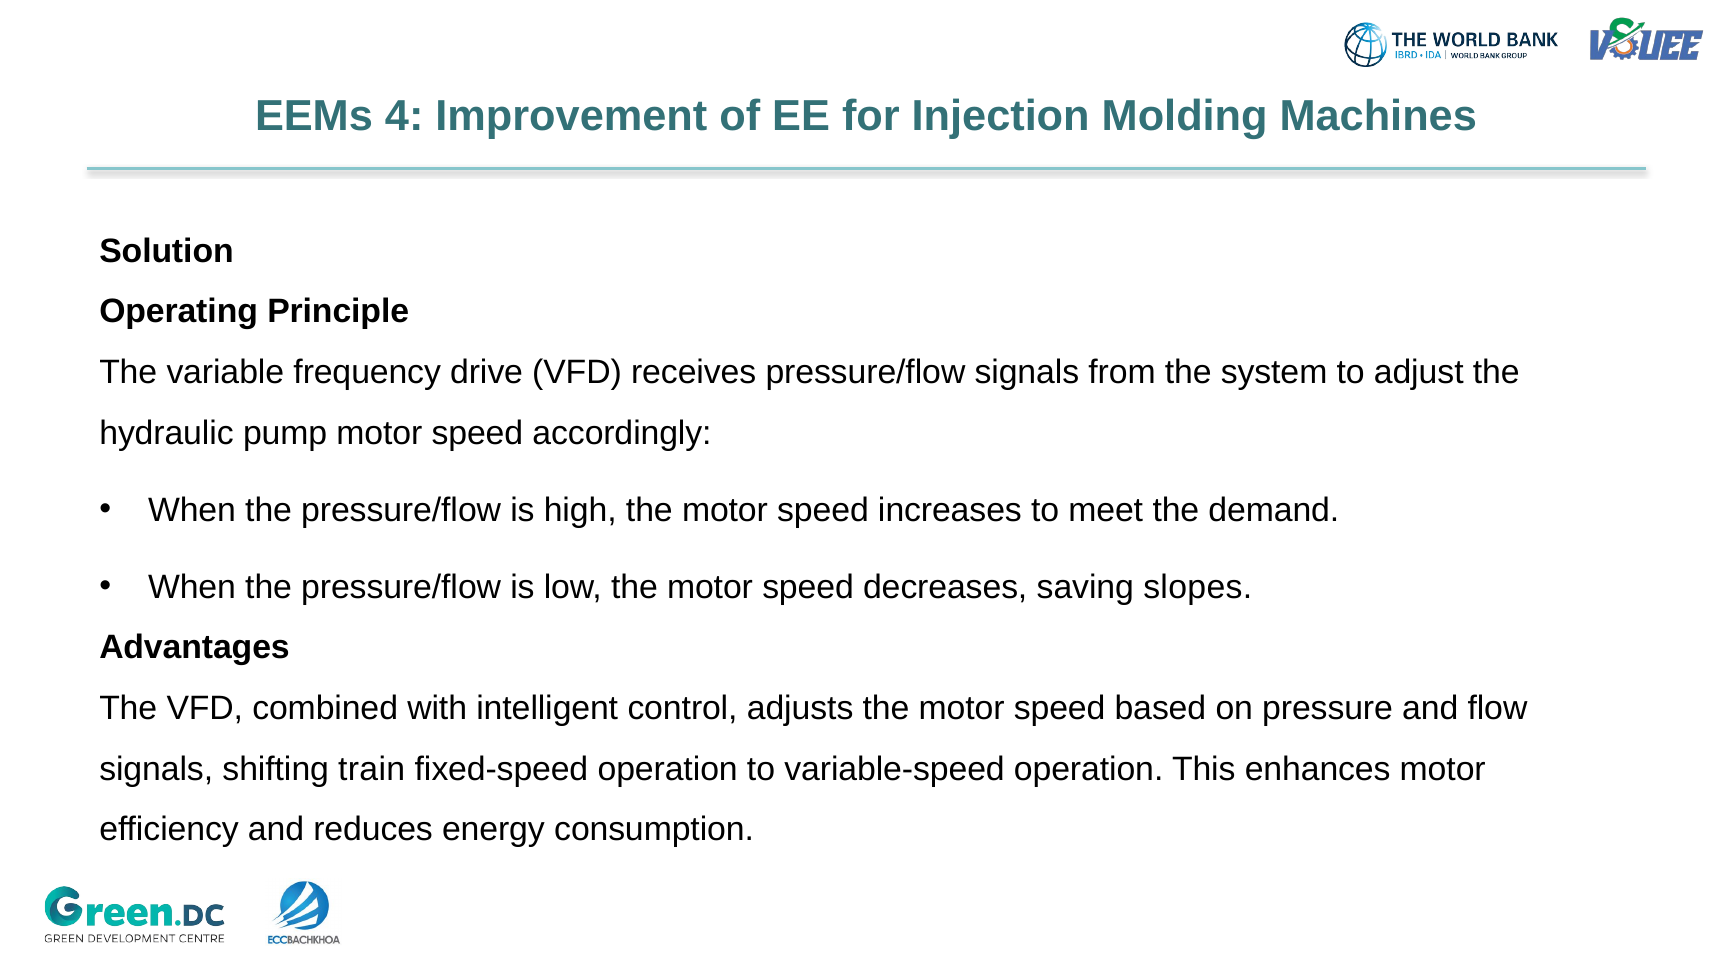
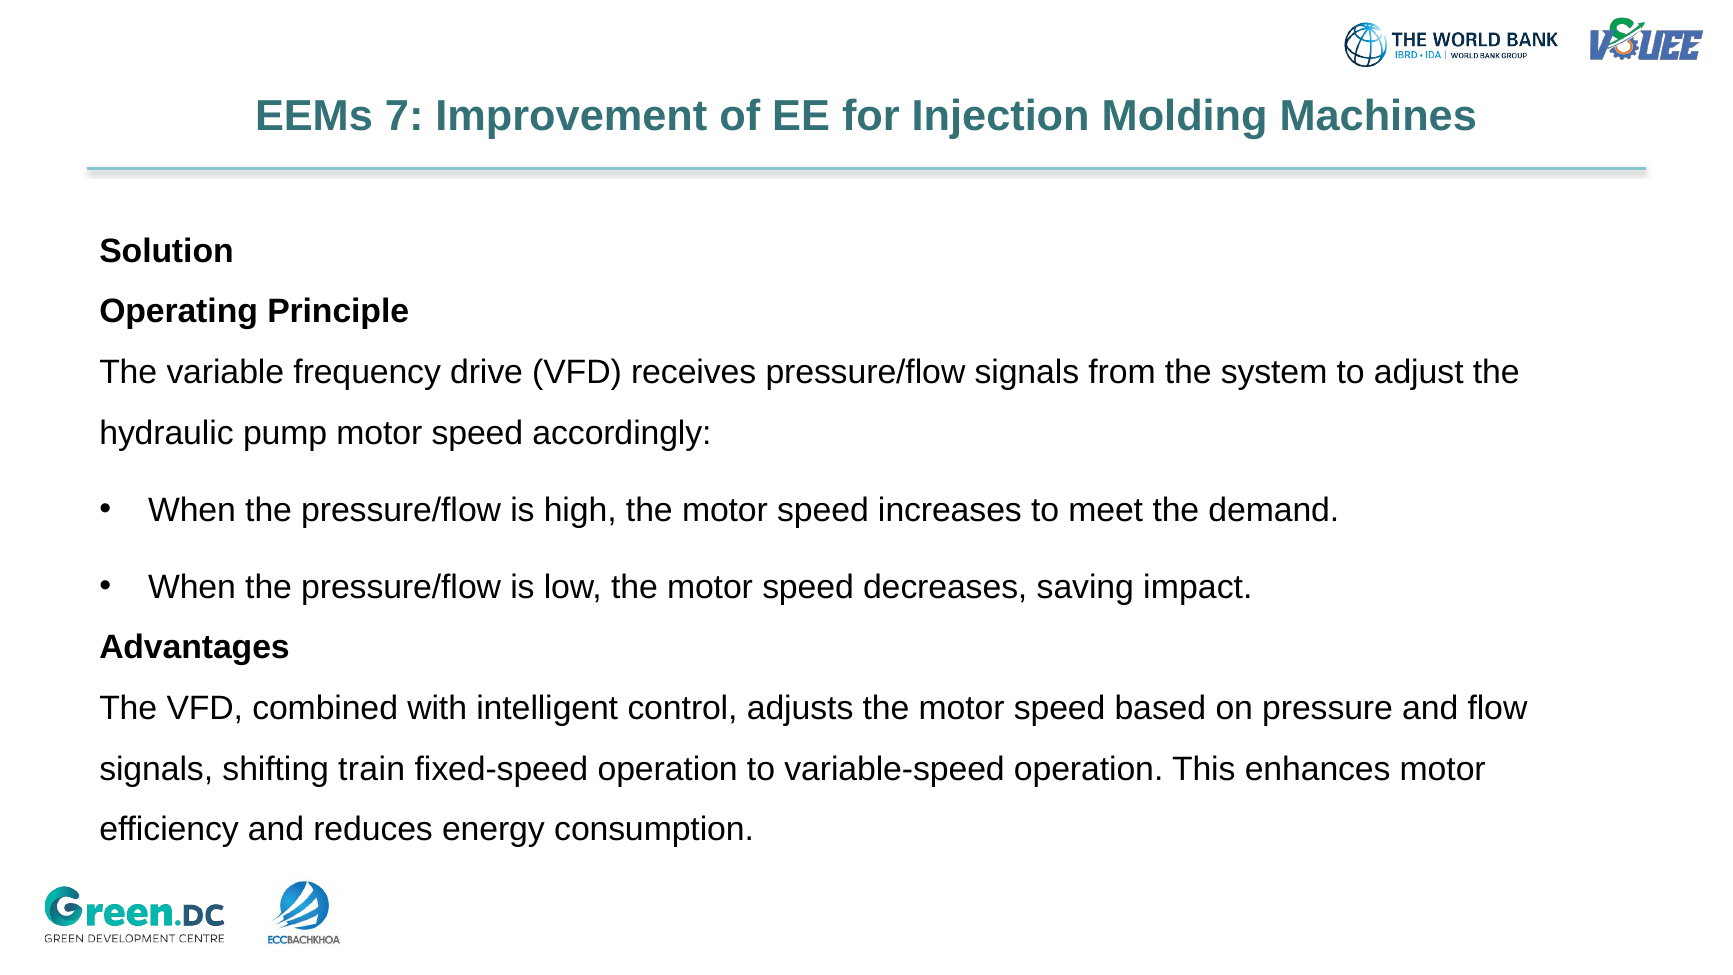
4: 4 -> 7 (404, 116)
slopes: slopes -> impact (1198, 587)
